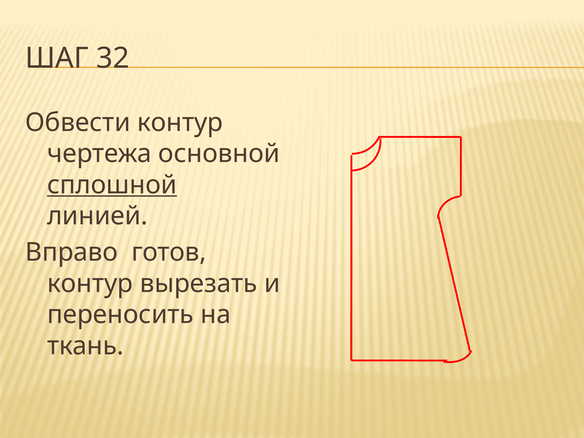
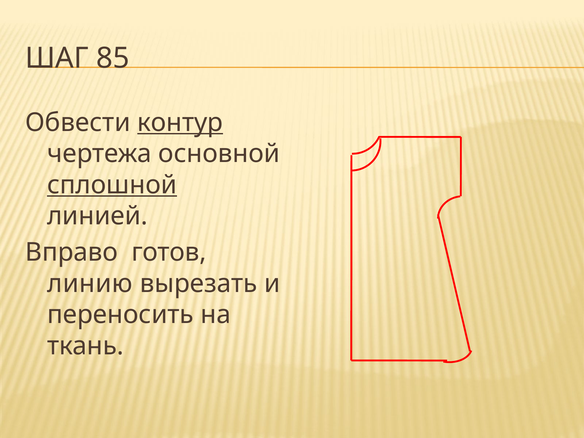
32: 32 -> 85 (113, 58)
контур underline: none -> present (180, 122)
контур: контур -> линию (90, 284)
